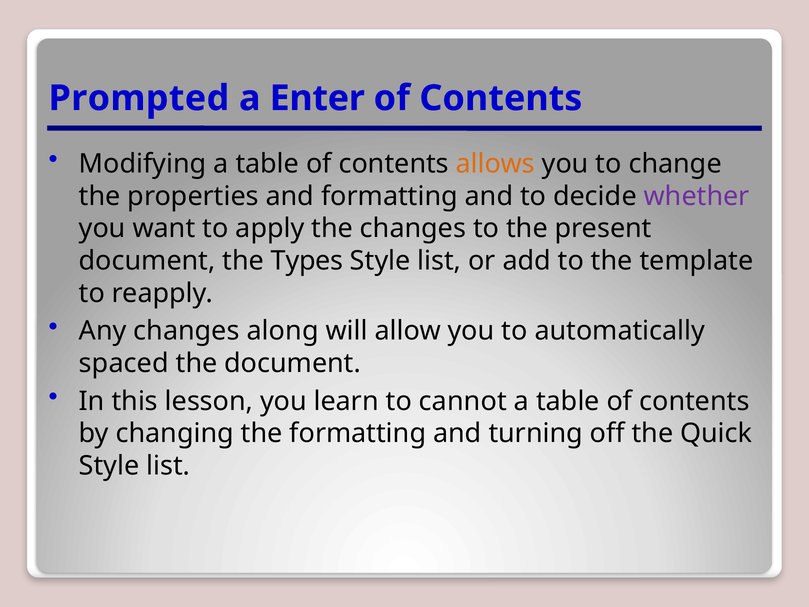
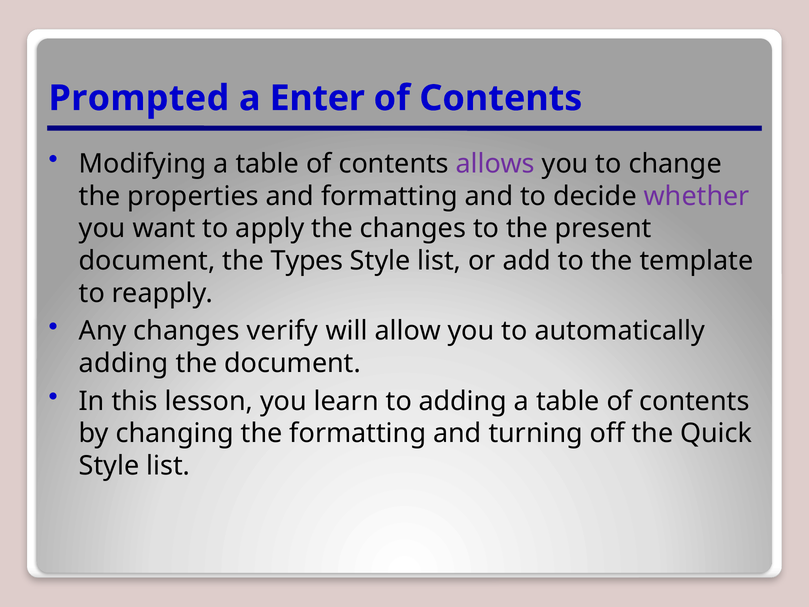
allows colour: orange -> purple (495, 164)
along: along -> verify (282, 331)
spaced: spaced -> adding (124, 363)
to cannot: cannot -> adding (463, 401)
